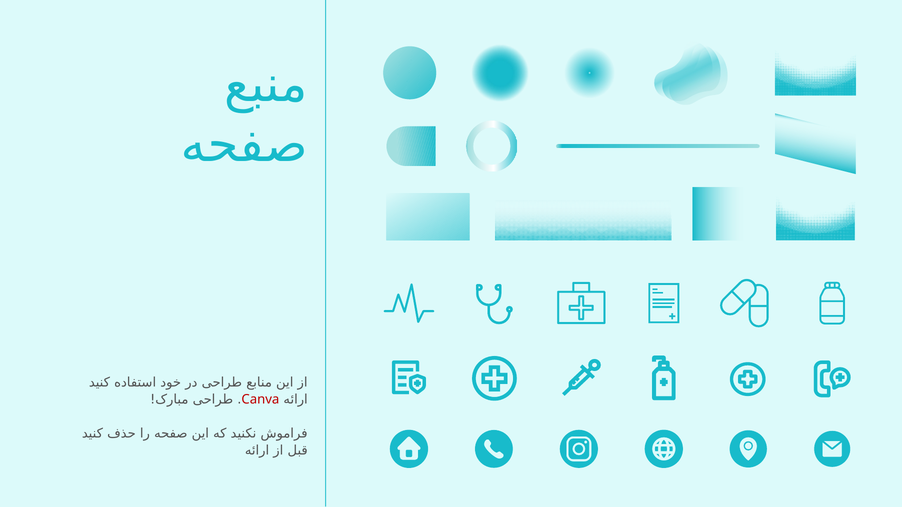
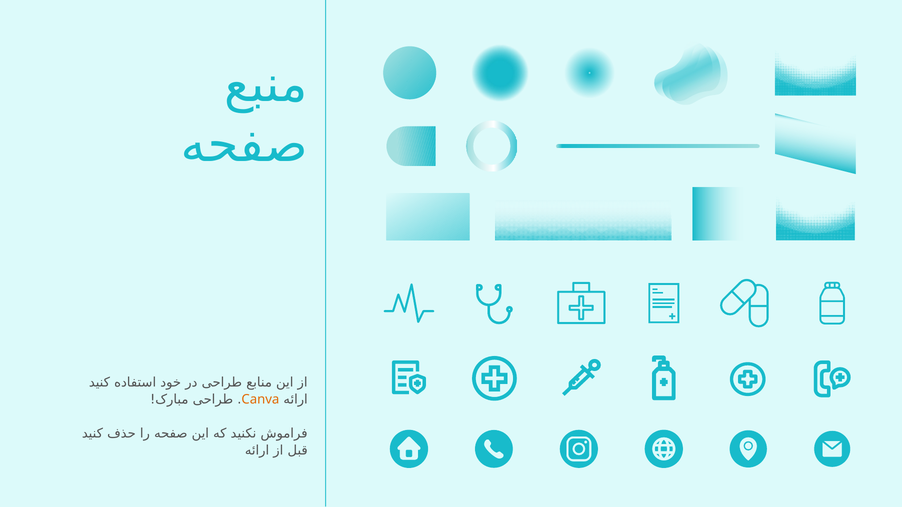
Canva colour: red -> orange (260, 400)
